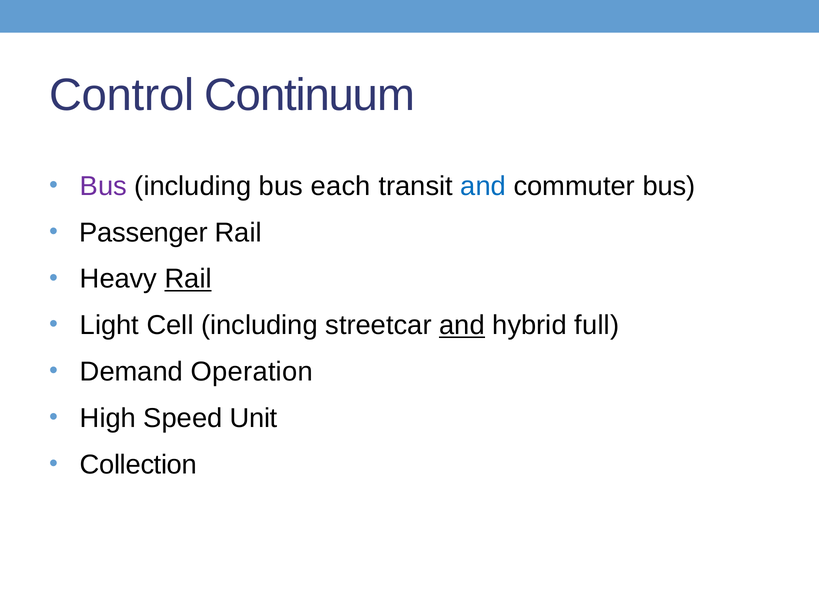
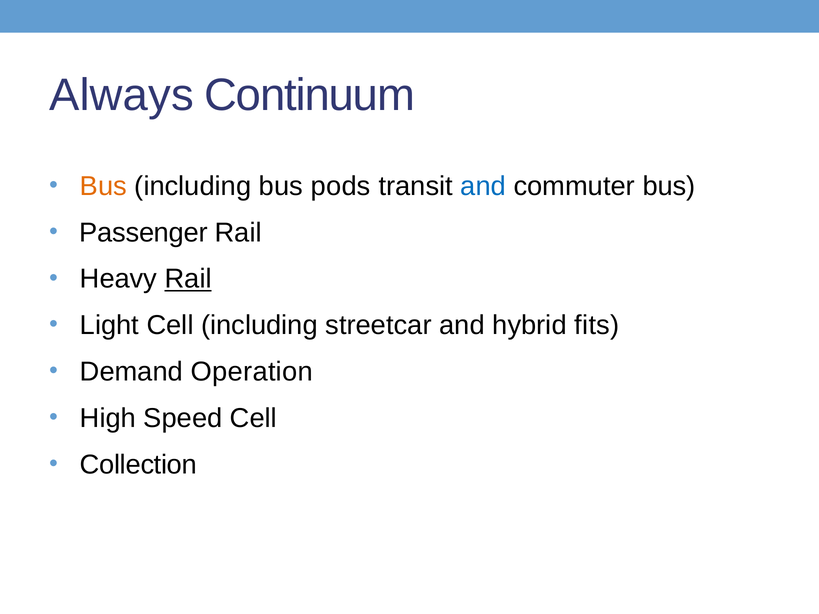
Control: Control -> Always (121, 95)
Bus colour: purple -> orange (103, 186)
each: each -> pods (341, 186)
and underline: present -> none (462, 325)
full: full -> fits (597, 325)
Speed Unit: Unit -> Cell (253, 418)
